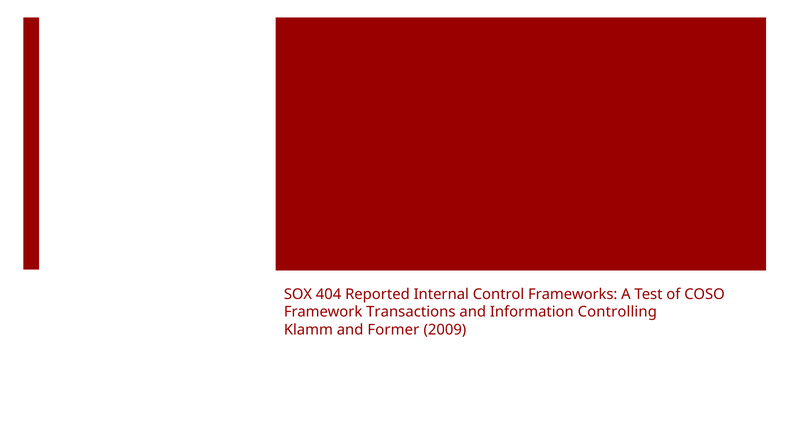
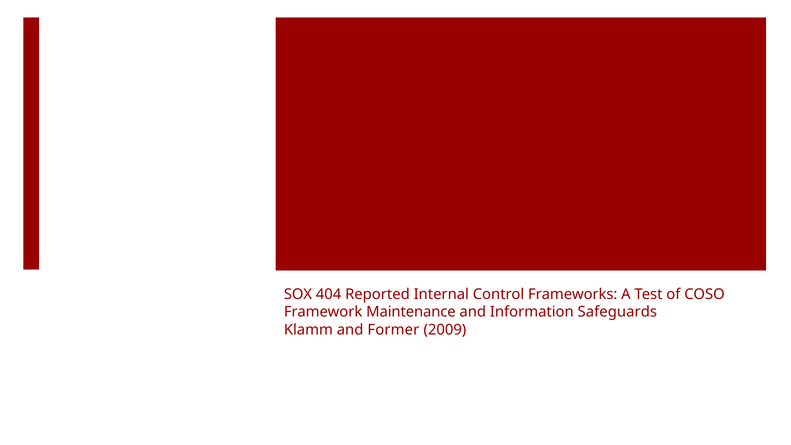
Transactions: Transactions -> Maintenance (411, 312)
Controlling: Controlling -> Safeguards (617, 312)
